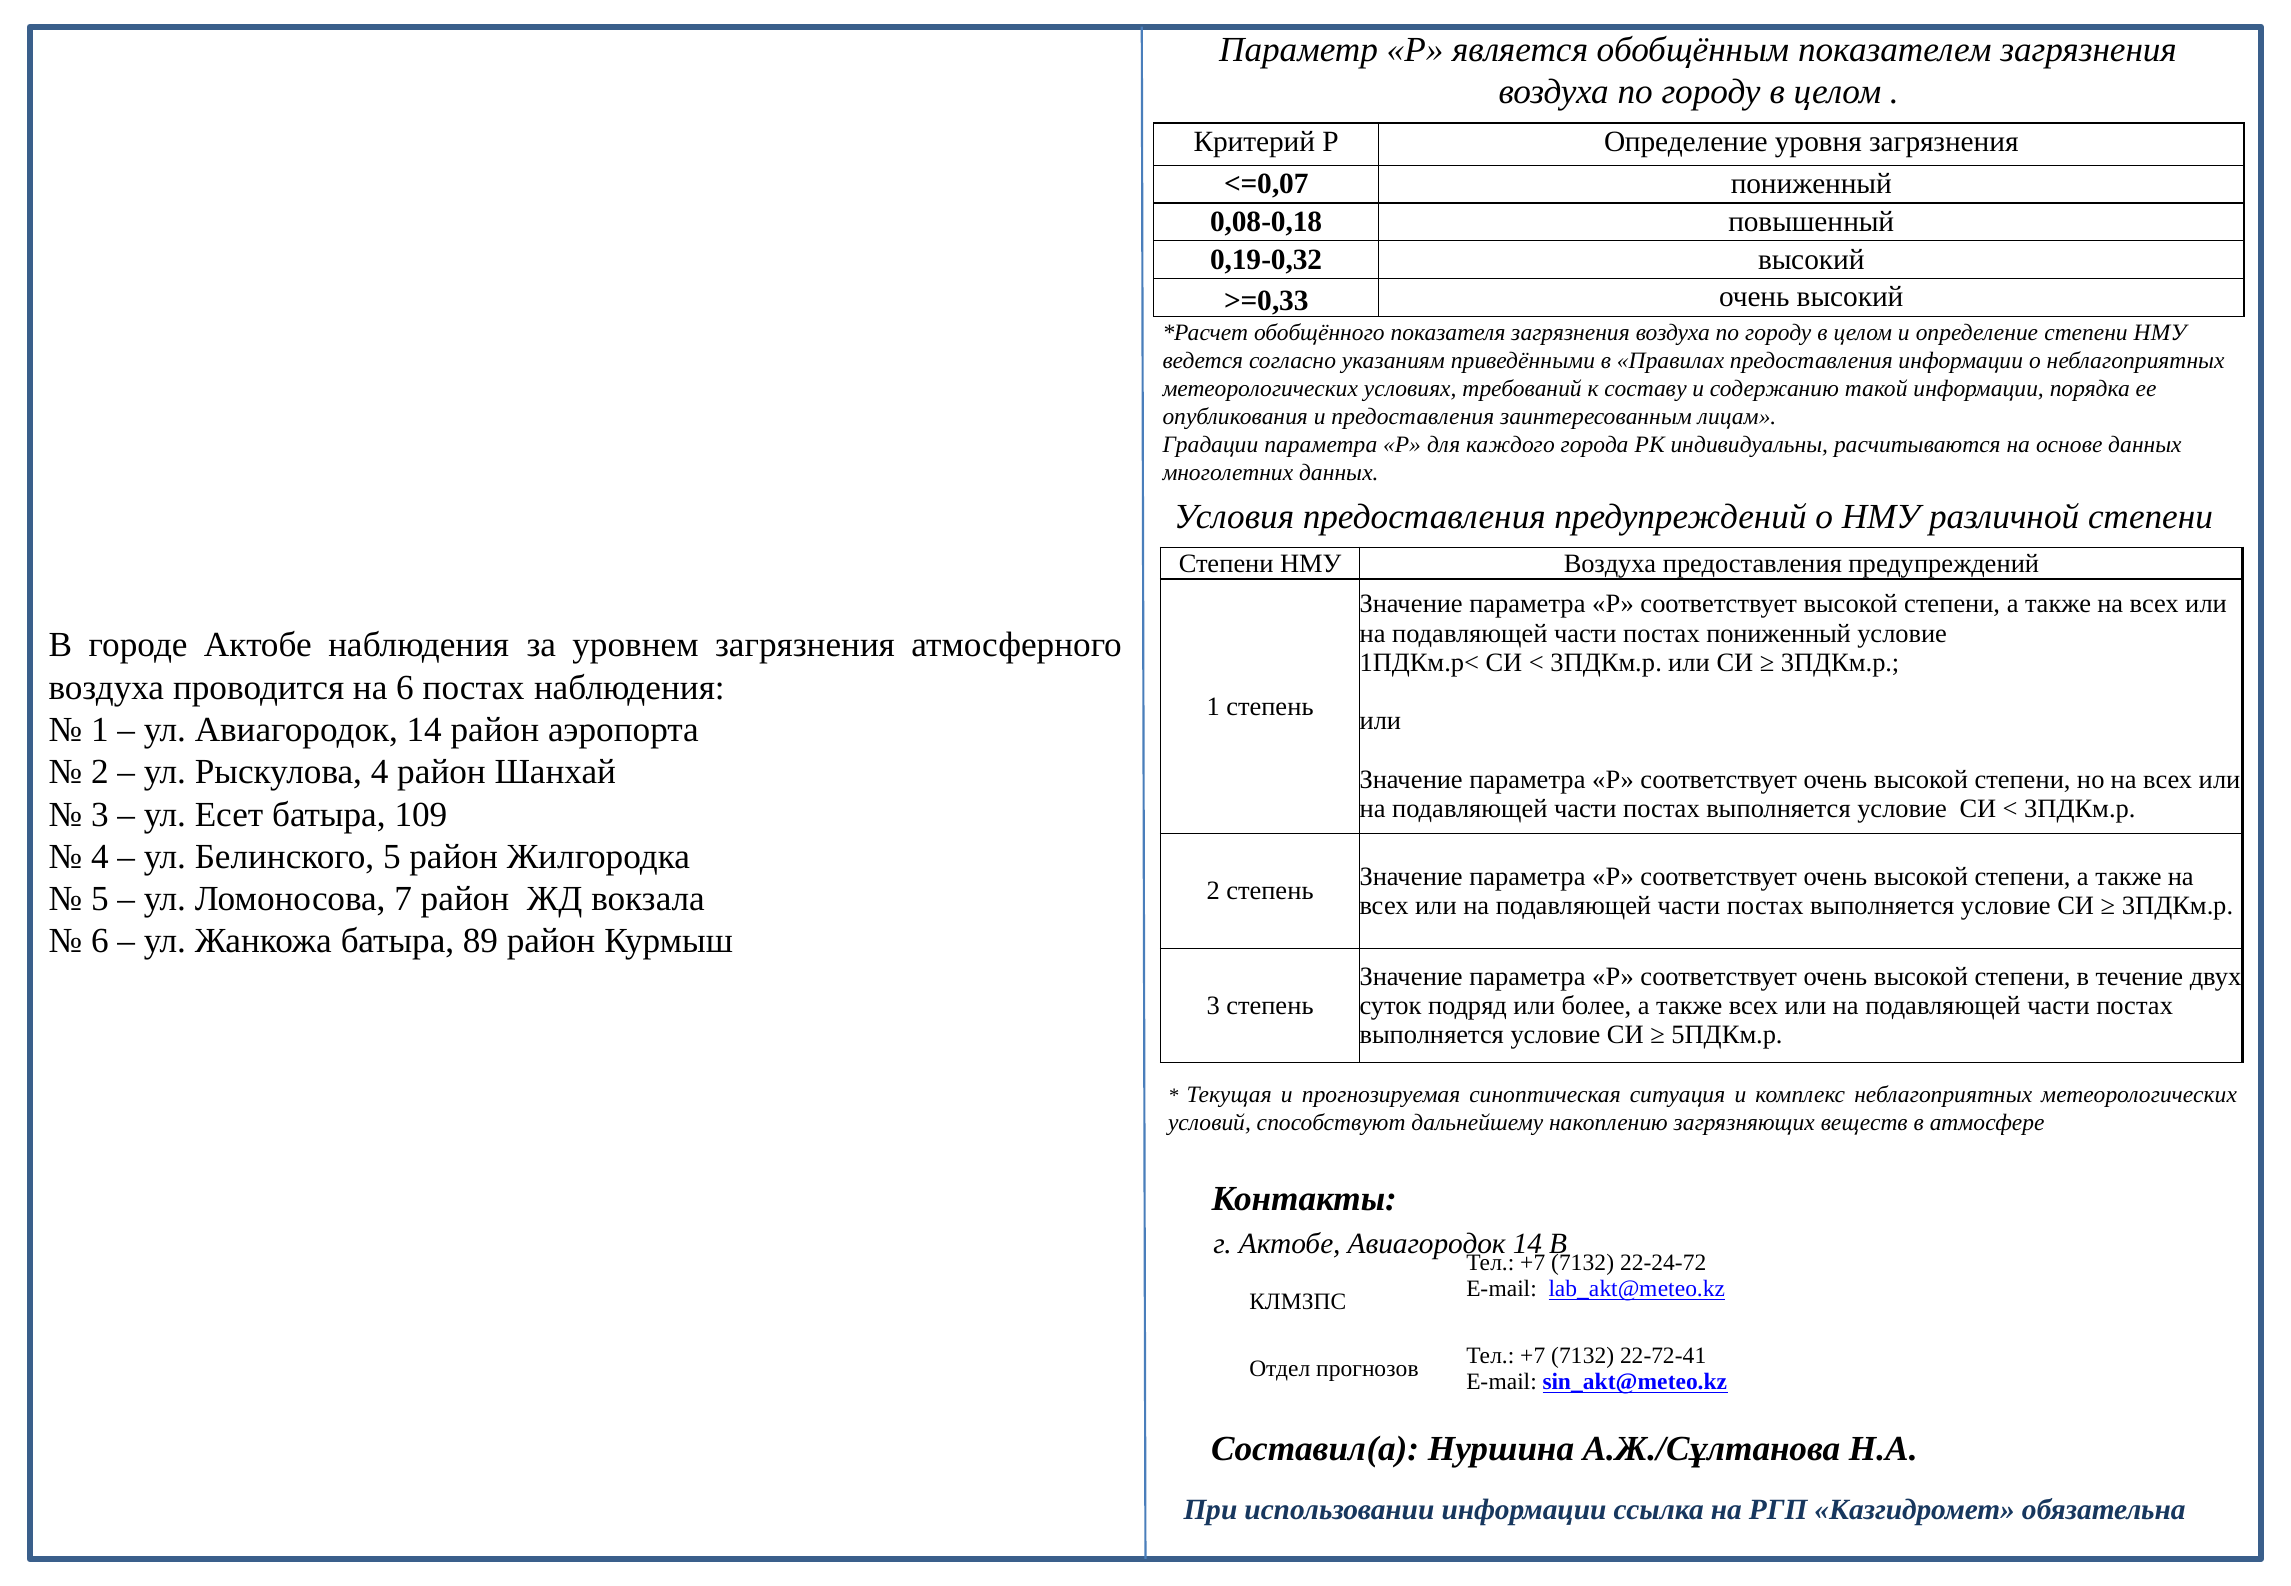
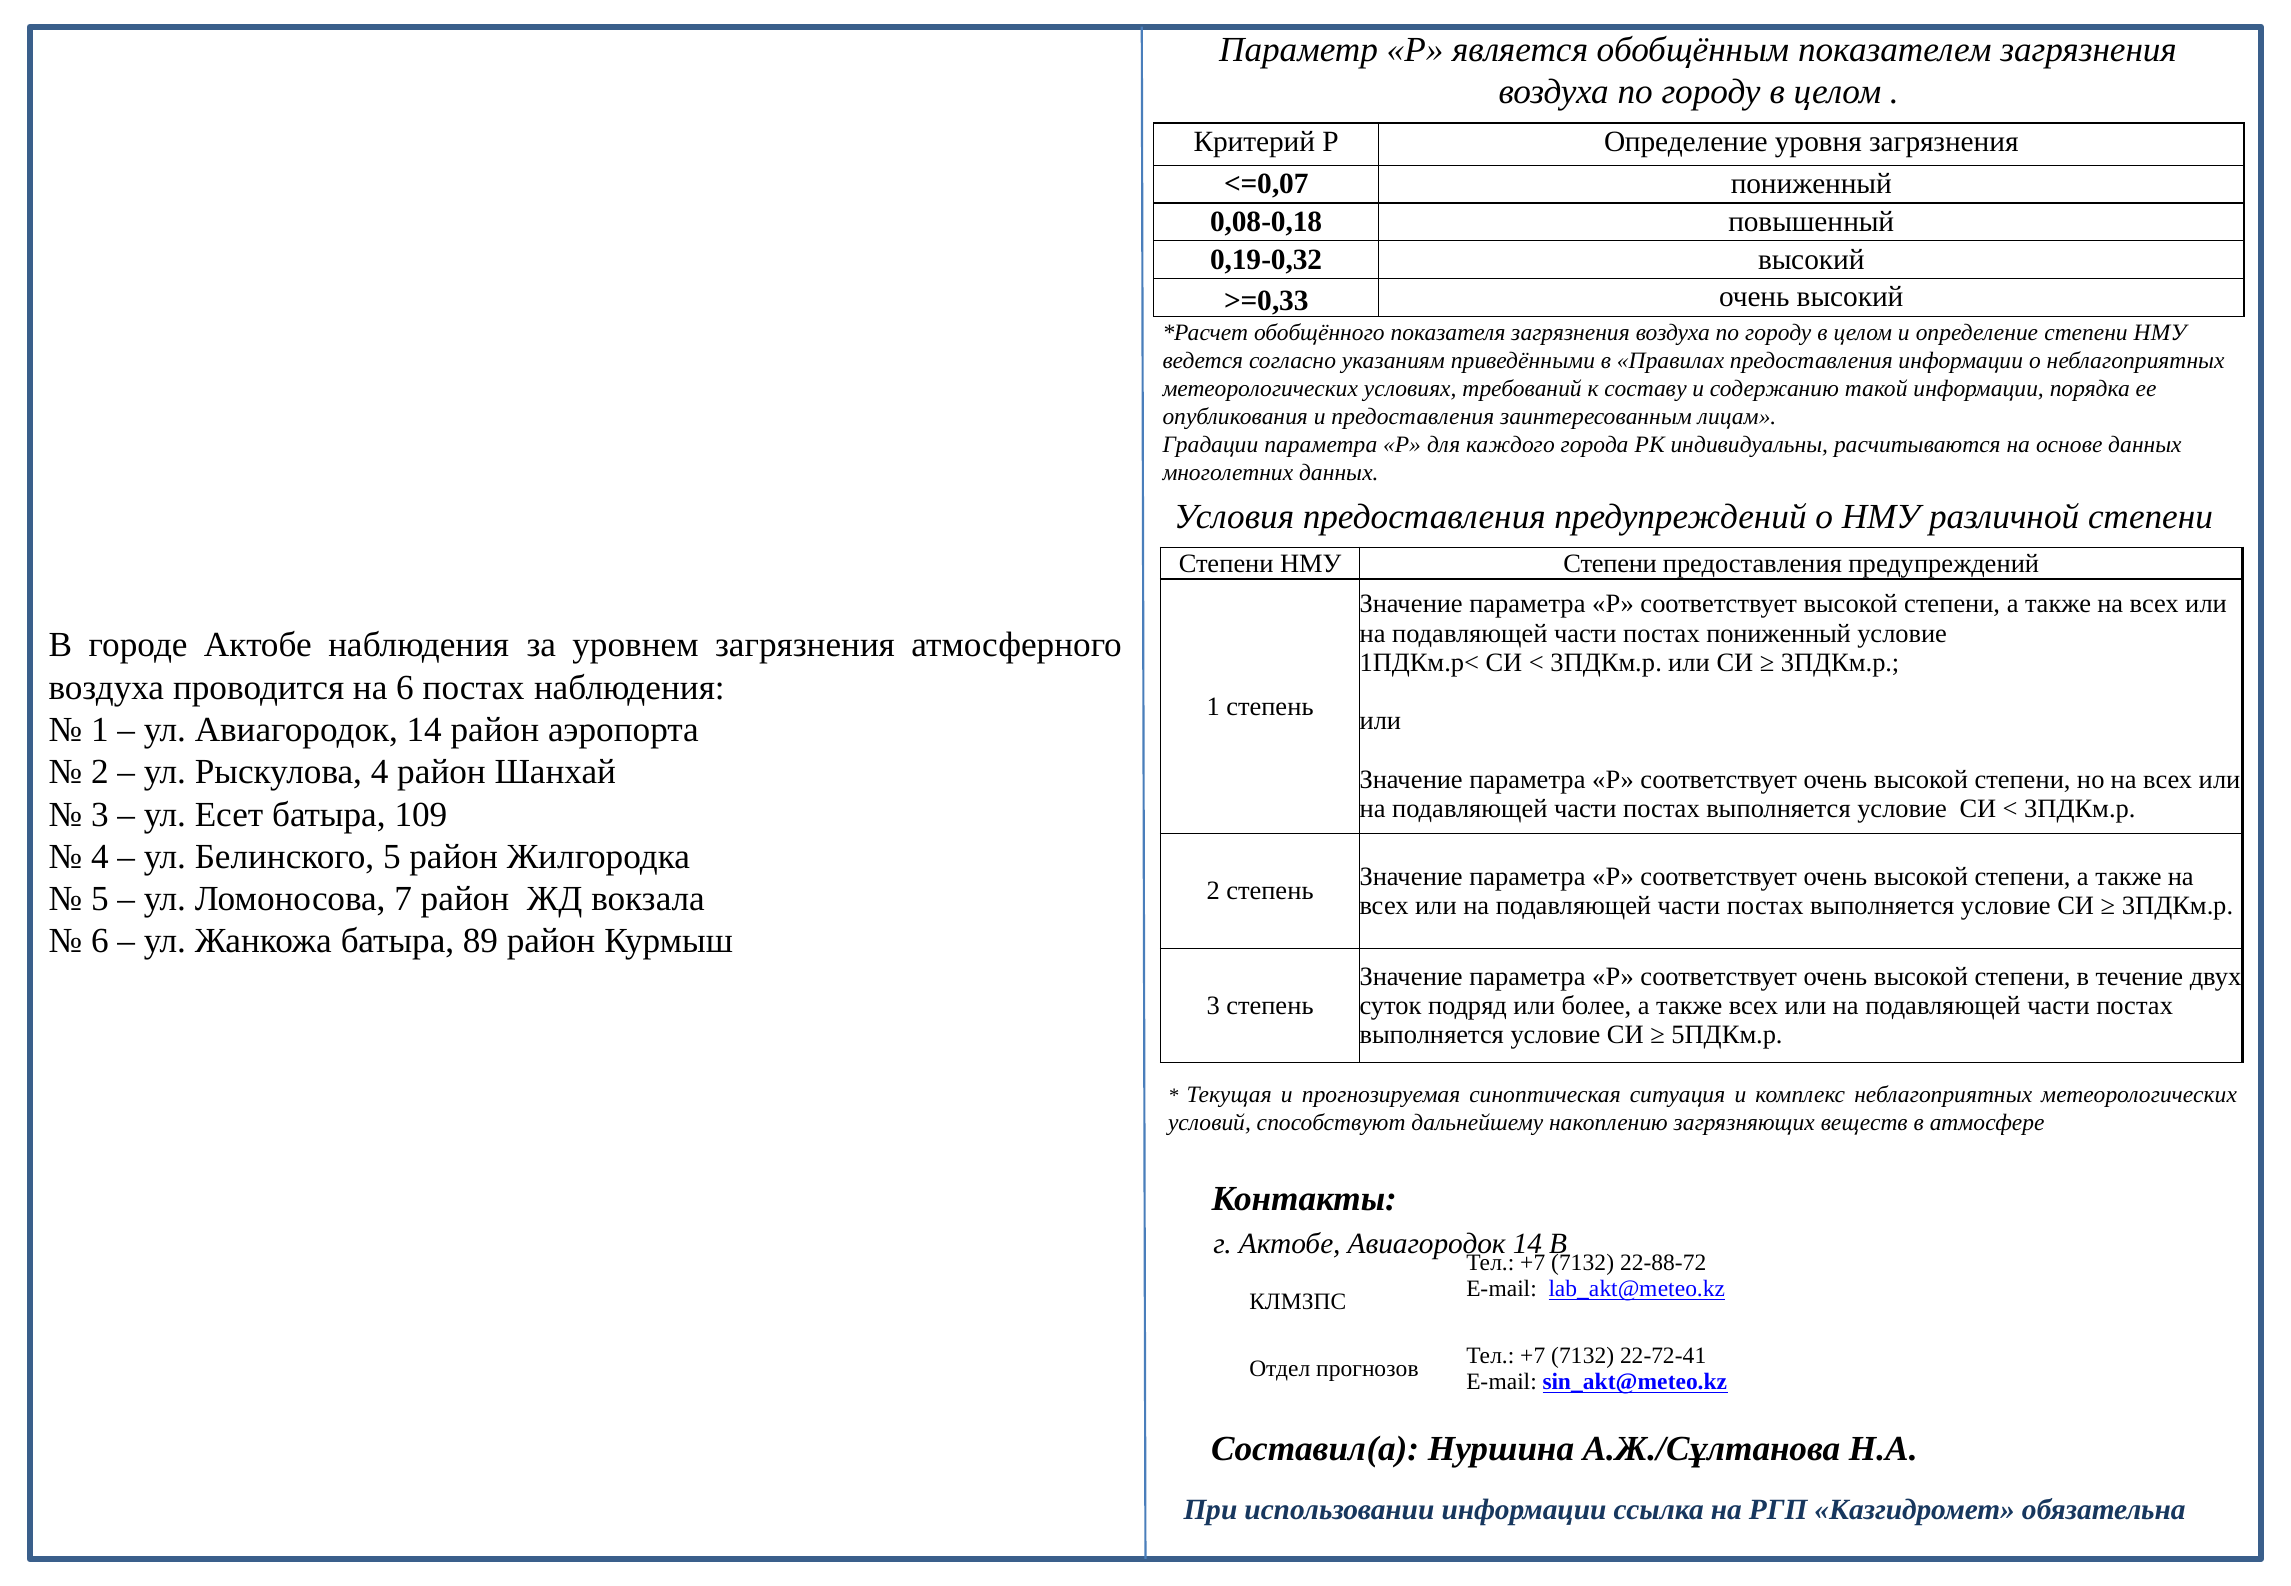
НМУ Воздуха: Воздуха -> Степени (1610, 563)
22-24-72: 22-24-72 -> 22-88-72 (1663, 1263)
